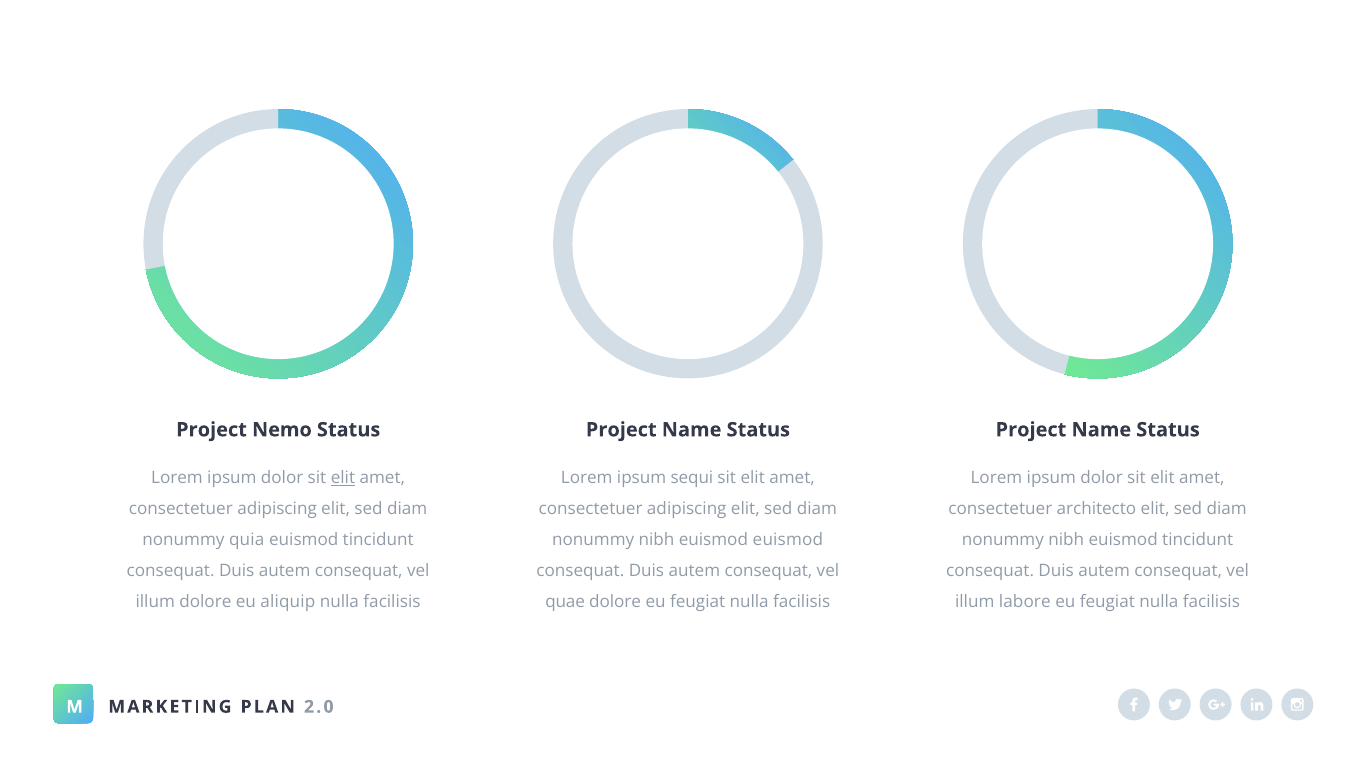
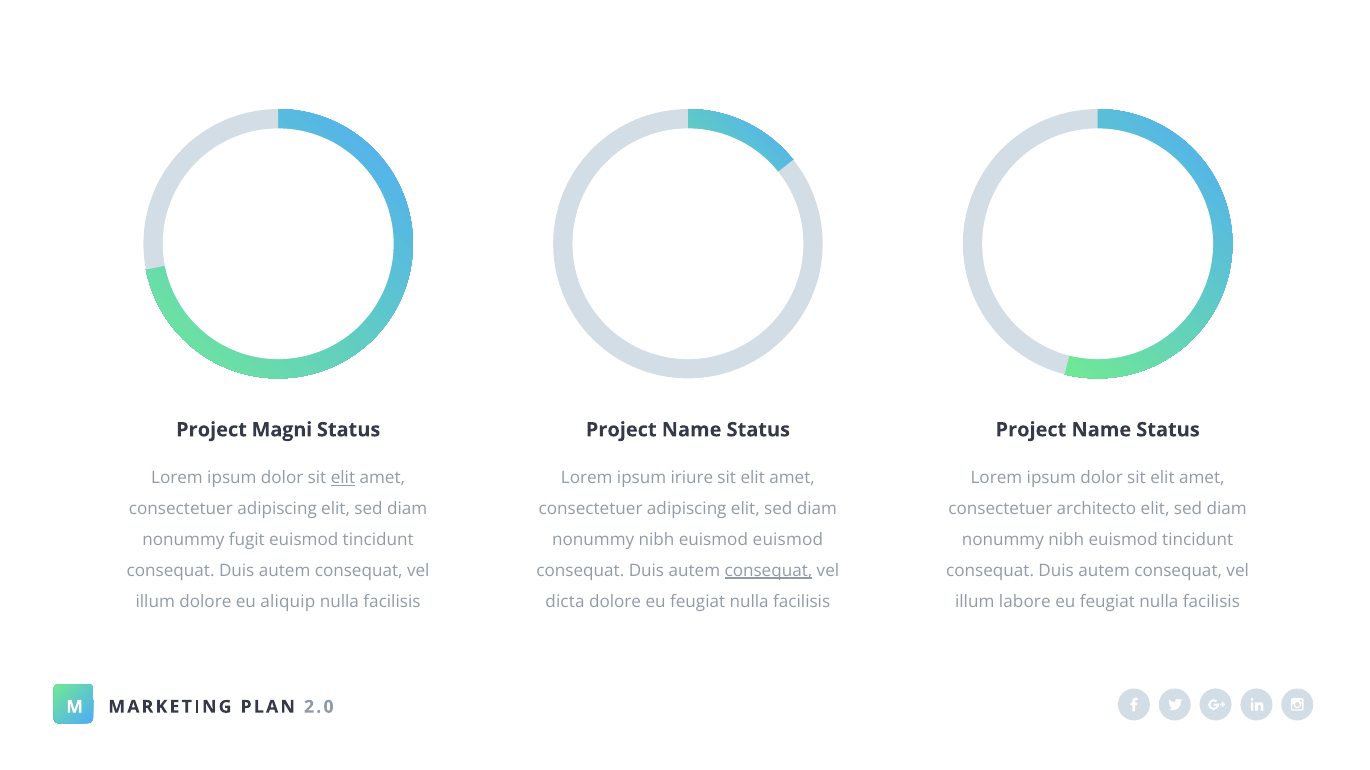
Nemo: Nemo -> Magni (282, 430)
sequi: sequi -> iriure (692, 479)
quia: quia -> fugit (247, 540)
consequat underline: none -> present (768, 571)
quae: quae -> dicta (565, 602)
